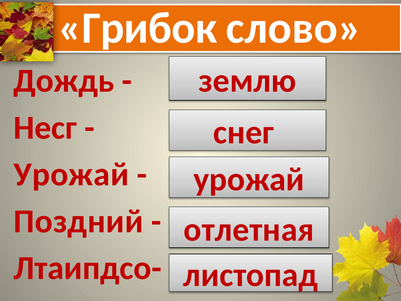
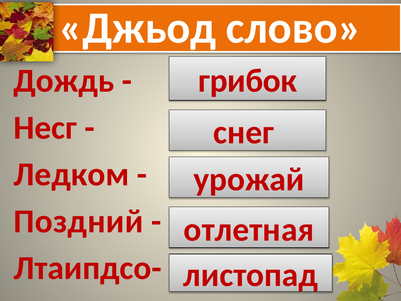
Грибок: Грибок -> Джьод (138, 28)
землю: землю -> грибок (248, 81)
Урожай: Урожай -> Ледком (71, 174)
